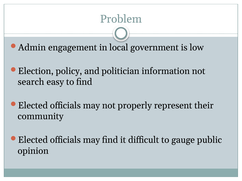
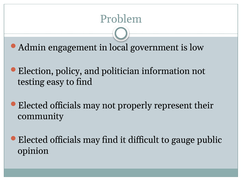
search: search -> testing (31, 82)
